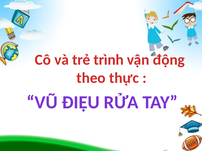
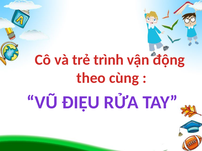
thực: thực -> cùng (124, 78)
